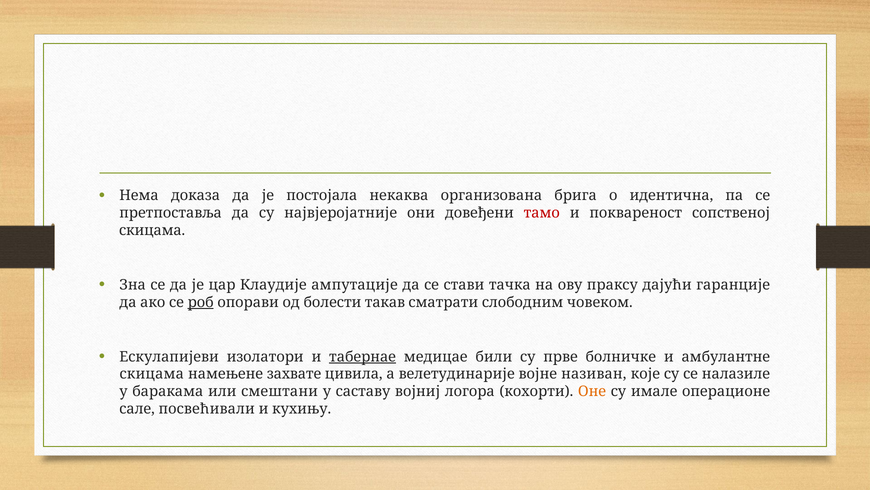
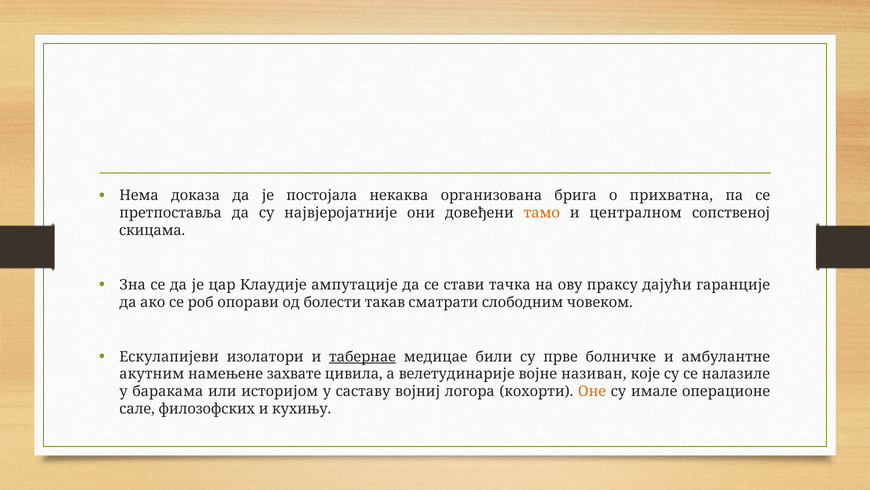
идентична: идентична -> прихватна (671, 195)
тамо colour: red -> orange (542, 213)
поквареност: поквареност -> централном (636, 213)
роб underline: present -> none (201, 302)
скицама: скицама -> акутним (152, 374)
смештани: смештани -> историјом (280, 391)
посвећивали: посвећивали -> филозофских (207, 408)
